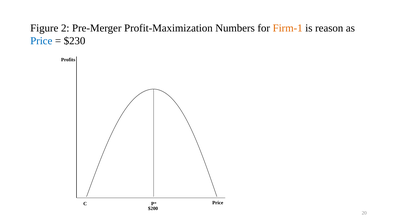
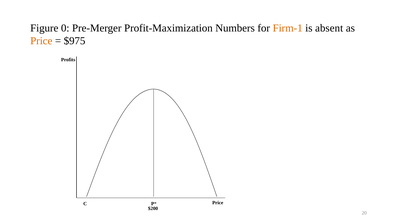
2: 2 -> 0 (65, 28)
reason: reason -> absent (329, 28)
Price colour: blue -> orange (41, 41)
$230: $230 -> $975 (75, 41)
